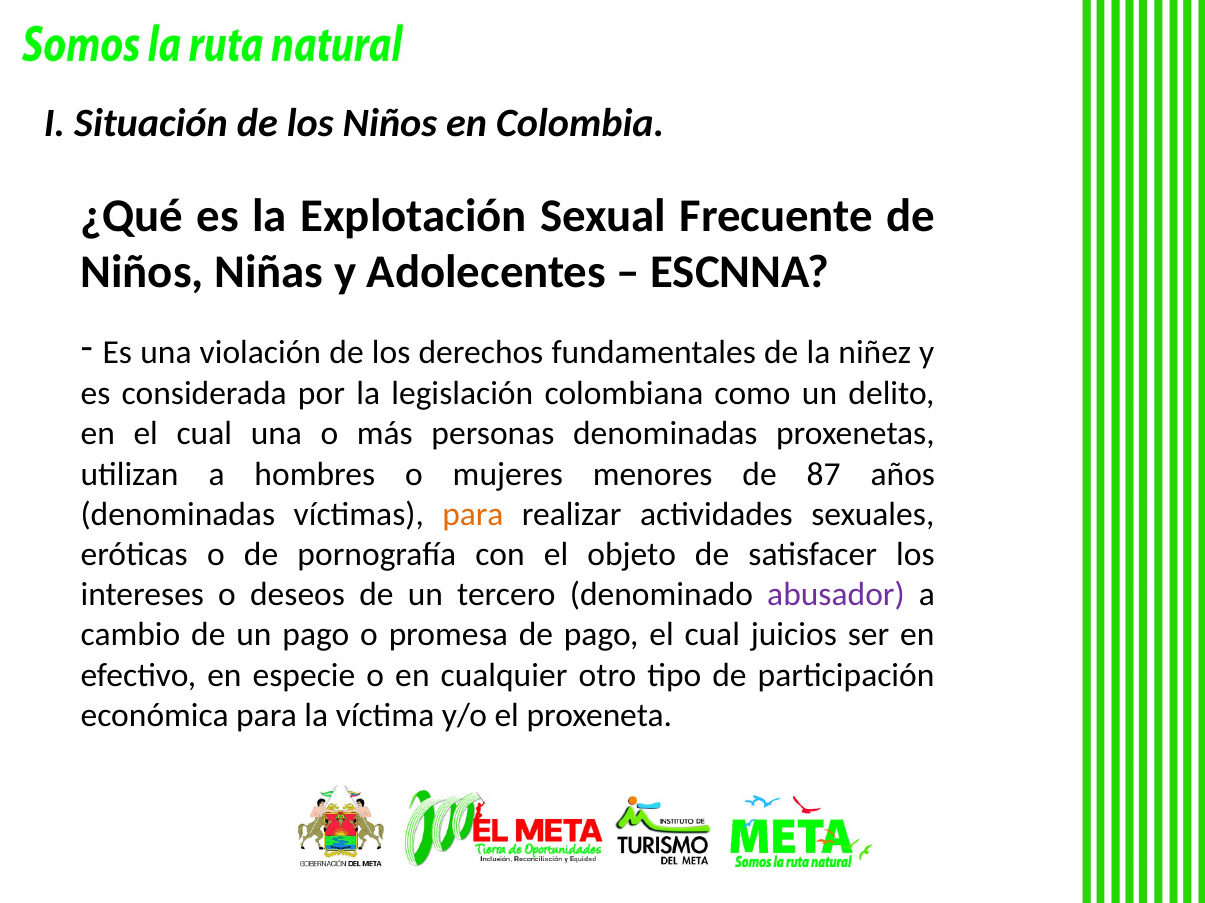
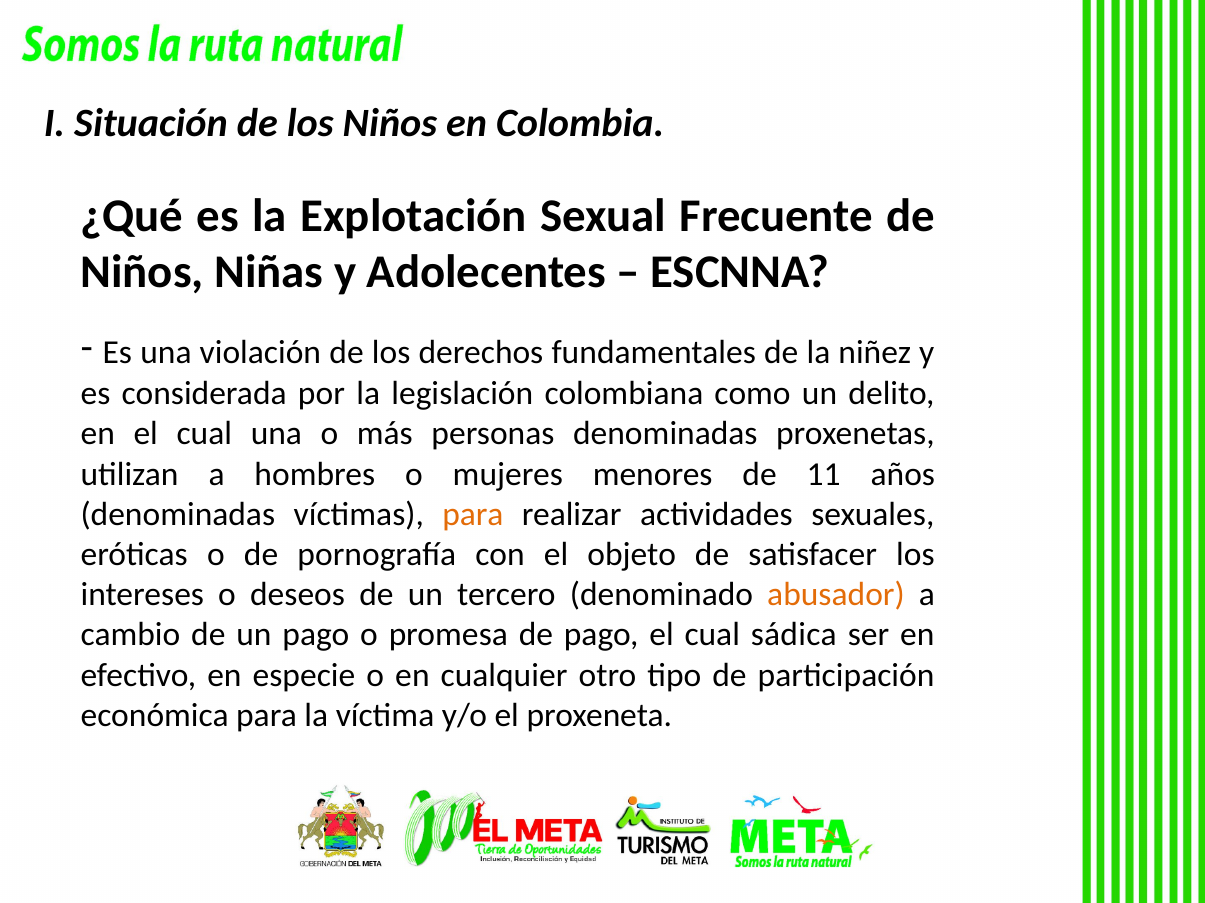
87: 87 -> 11 (824, 475)
abusador colour: purple -> orange (836, 595)
juicios: juicios -> sádica (794, 635)
